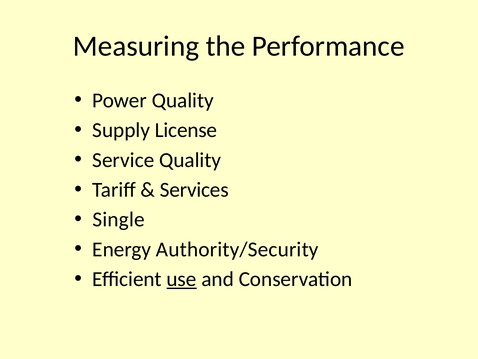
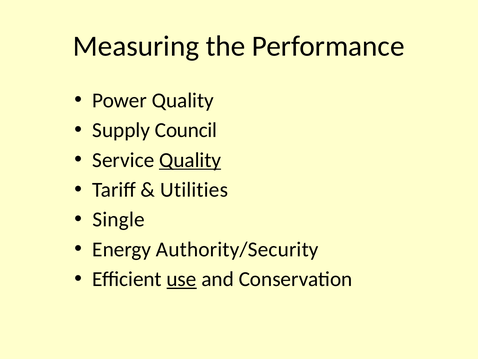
License: License -> Council (186, 130)
Quality underline: none -> present (190, 160)
Services: Services -> Utilities (194, 190)
